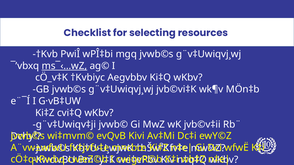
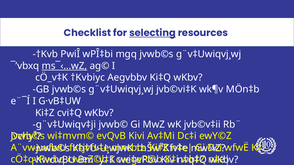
selecting underline: none -> present (152, 33)
